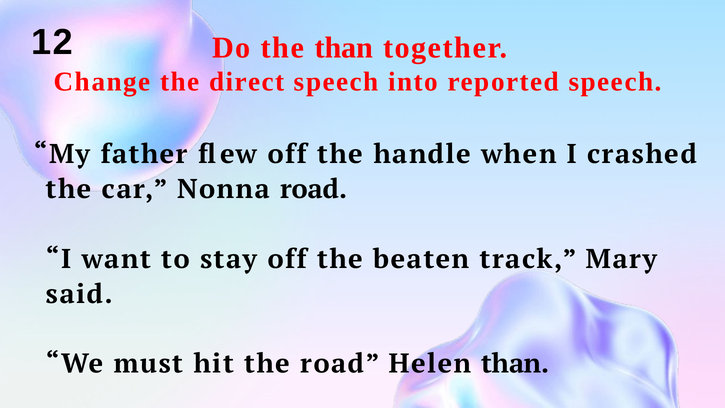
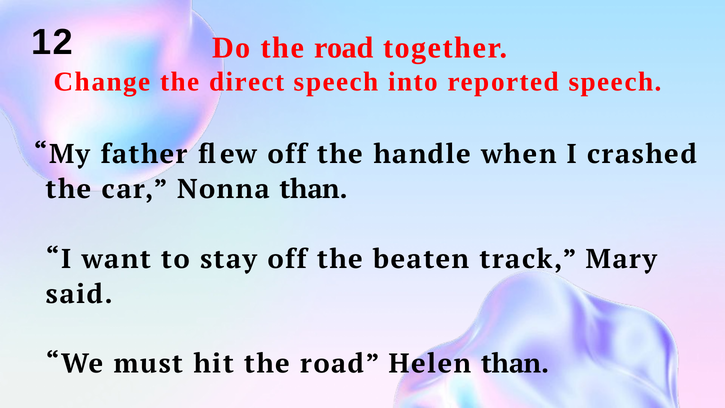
Do the than: than -> road (344, 48)
Nonna road: road -> than (314, 189)
